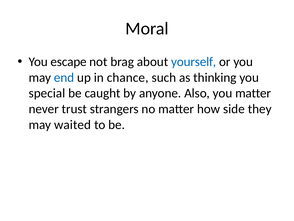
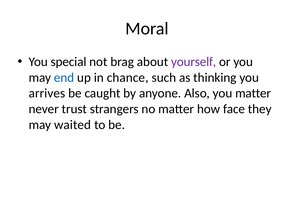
escape: escape -> special (69, 62)
yourself colour: blue -> purple (194, 62)
special: special -> arrives (47, 93)
side: side -> face (234, 109)
